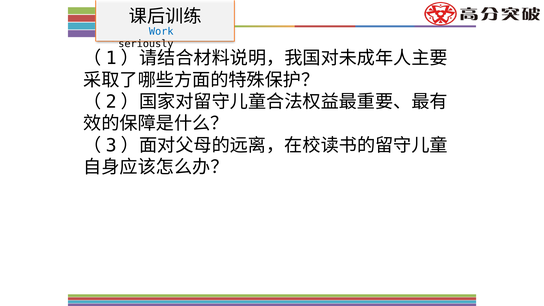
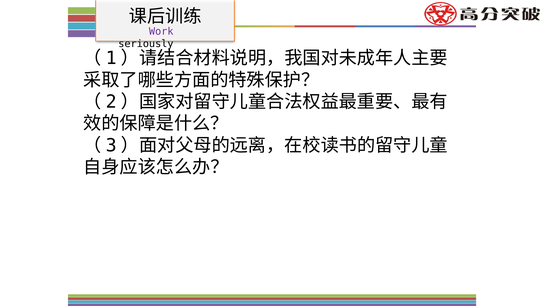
Work colour: blue -> purple (161, 31)
